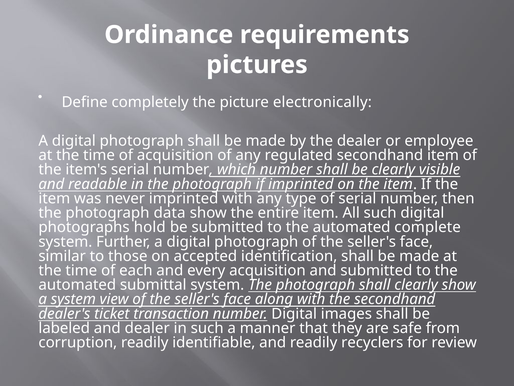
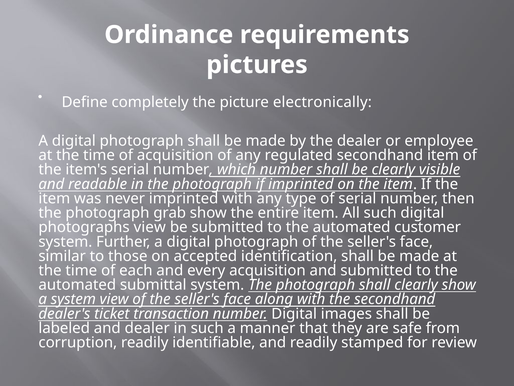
data: data -> grab (170, 213)
photographs hold: hold -> view (150, 227)
complete: complete -> customer (428, 227)
recyclers: recyclers -> stamped (372, 342)
